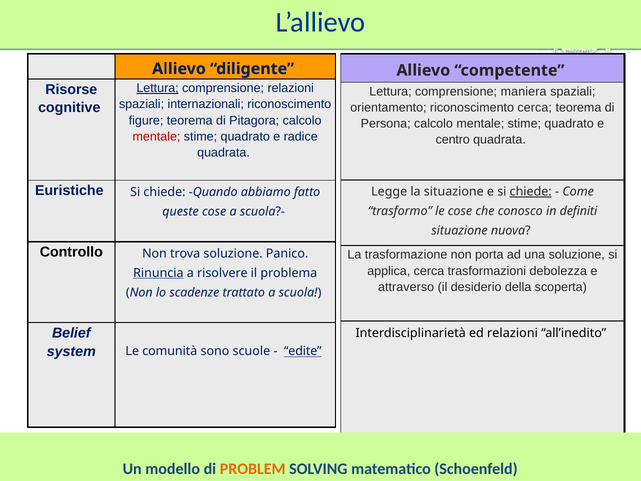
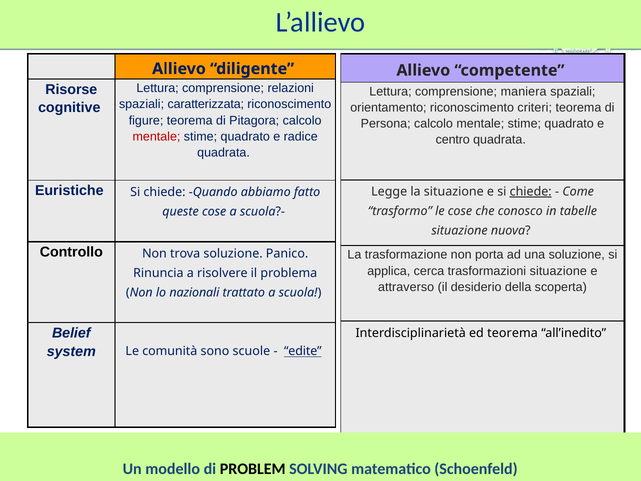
Lettura underline: present -> none (158, 88)
internazionali: internazionali -> caratterizzata (206, 104)
riconoscimento cerca: cerca -> criteri (535, 108)
definiti: definiti -> tabelle (578, 211)
trasformazioni debolezza: debolezza -> situazione (558, 271)
Rinuncia underline: present -> none (158, 273)
scadenze: scadenze -> nazionali (194, 292)
ed relazioni: relazioni -> teorema (512, 333)
PROBLEM colour: orange -> black (253, 469)
